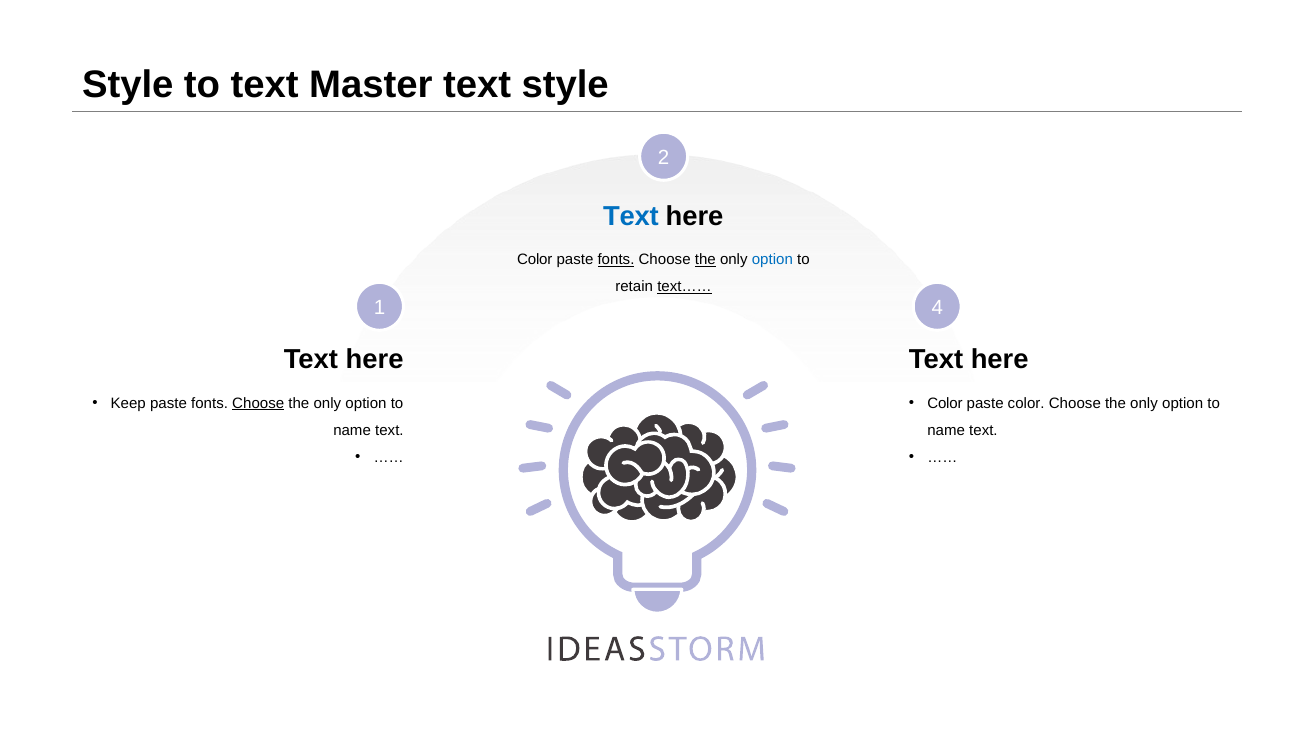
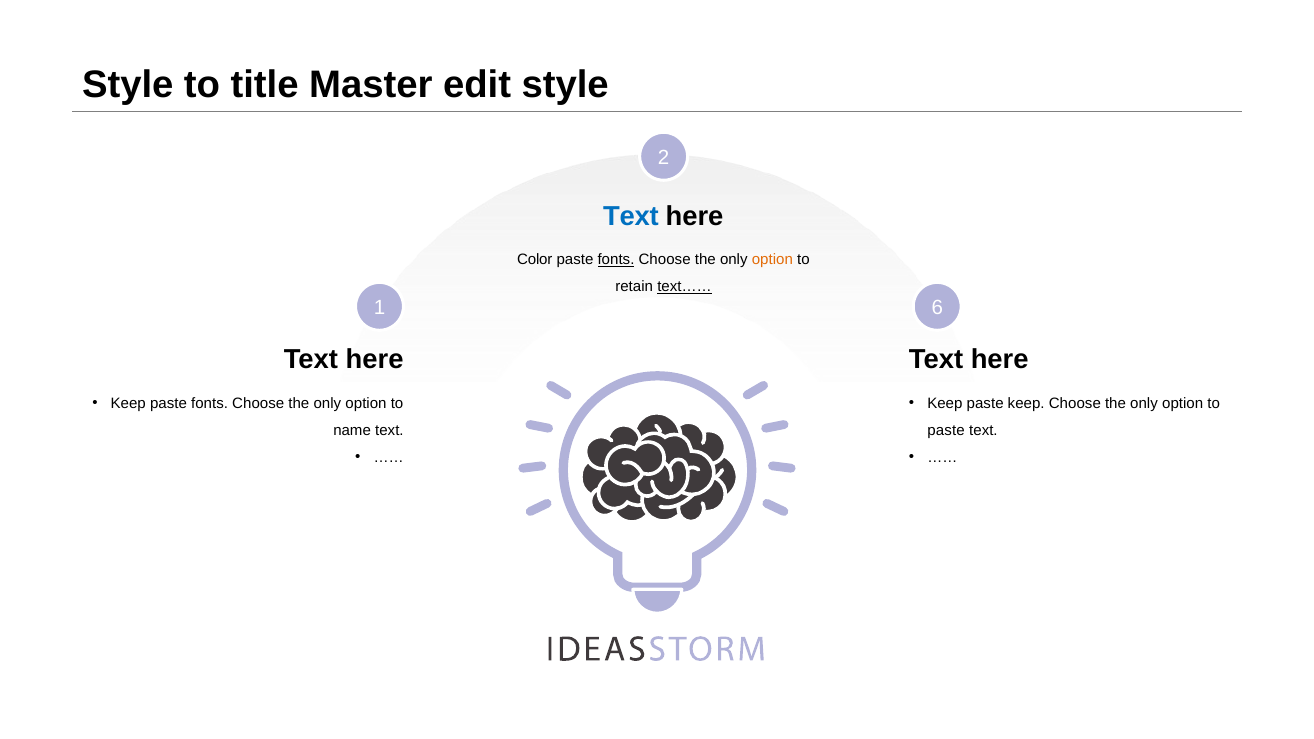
to text: text -> title (265, 85)
Master text: text -> edit (477, 85)
the underline: present -> none (705, 260)
option colour: blue -> orange (772, 260)
4: 4 -> 6 (937, 308)
Choose underline: present -> none (258, 403)
Color: Color -> Keep (945, 403)
paste color: color -> keep (1026, 403)
name: name -> paste (946, 431)
